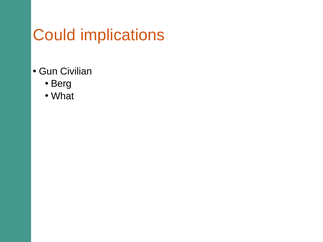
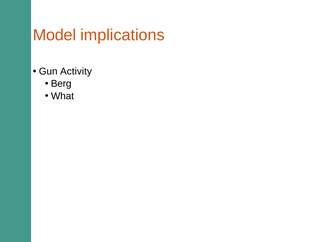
Could: Could -> Model (54, 35)
Civilian: Civilian -> Activity (76, 71)
